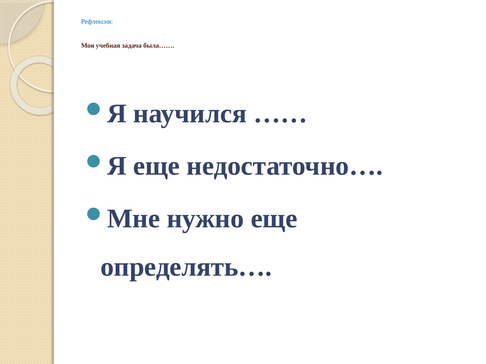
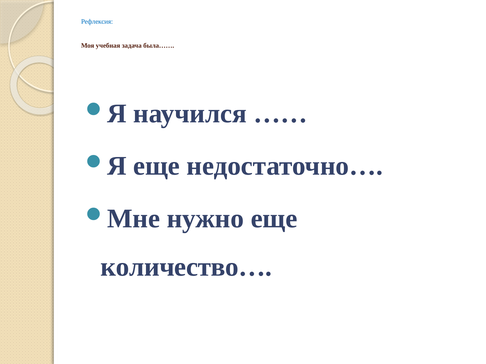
определять…: определять… -> количество… (186, 267)
